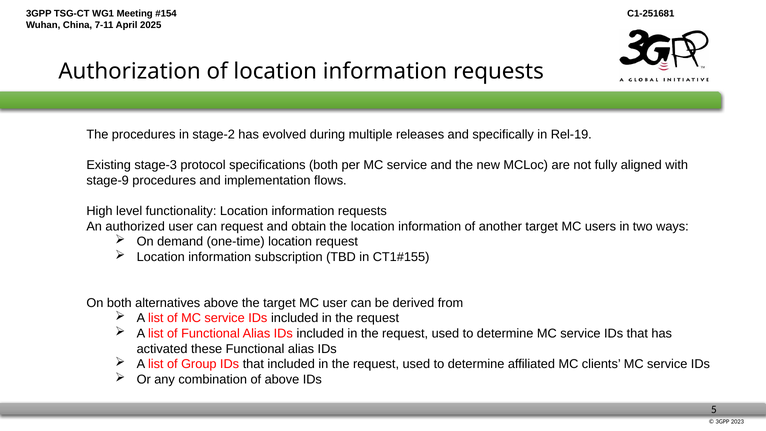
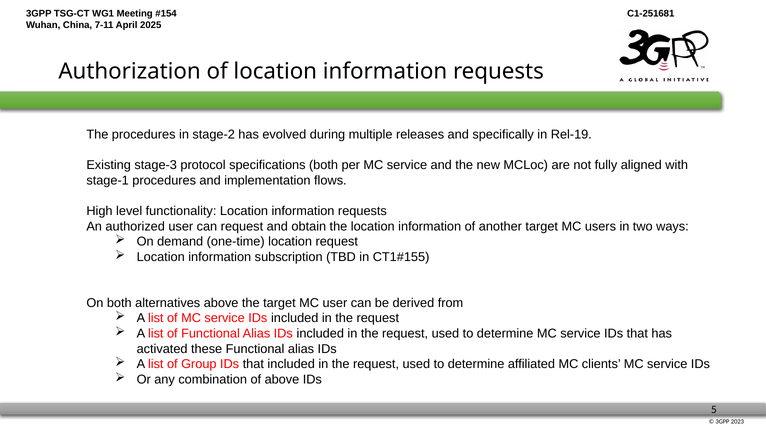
stage-9: stage-9 -> stage-1 (108, 180)
